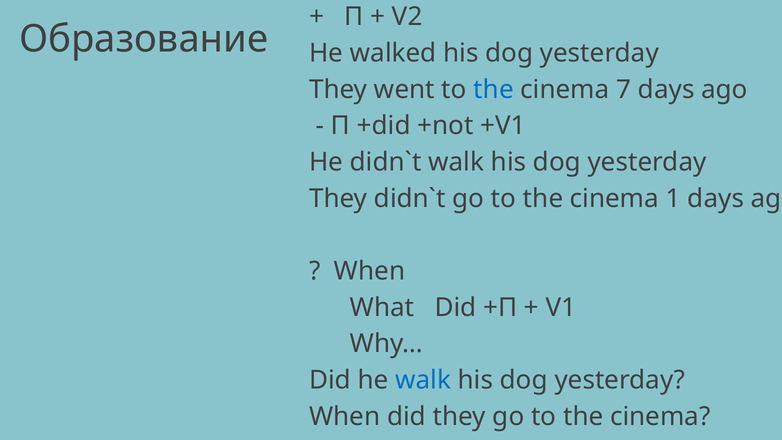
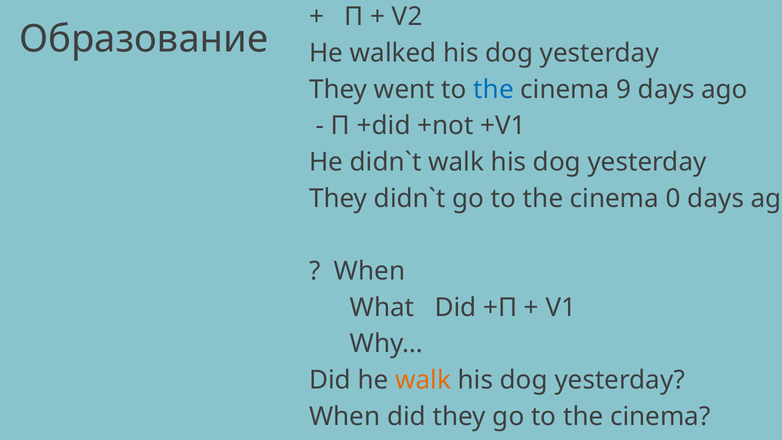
7: 7 -> 9 (624, 90)
1: 1 -> 0 (673, 198)
walk colour: blue -> orange (423, 380)
